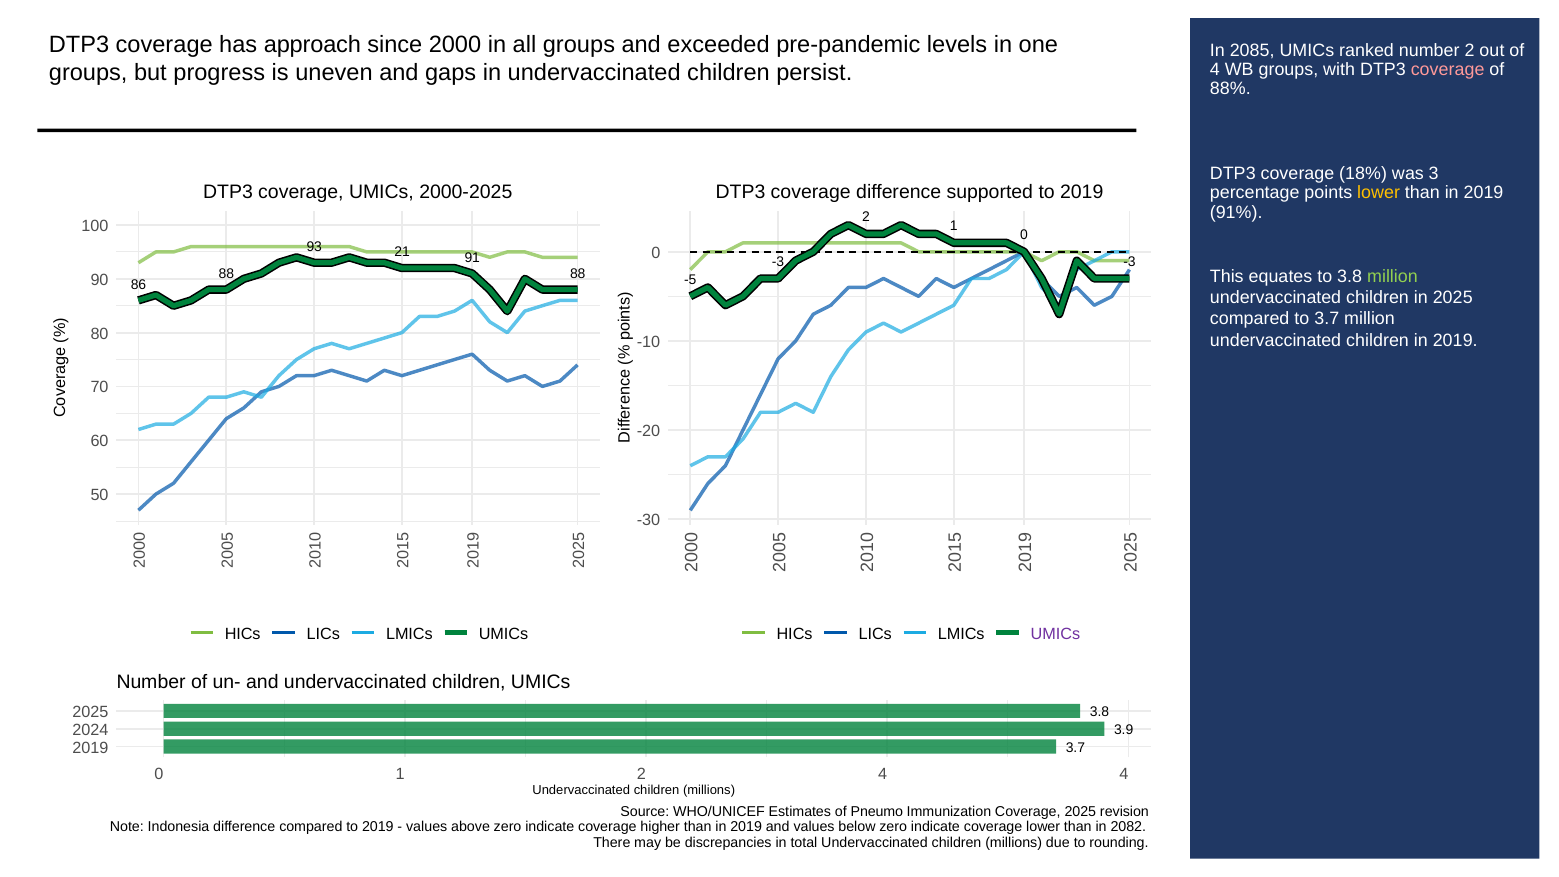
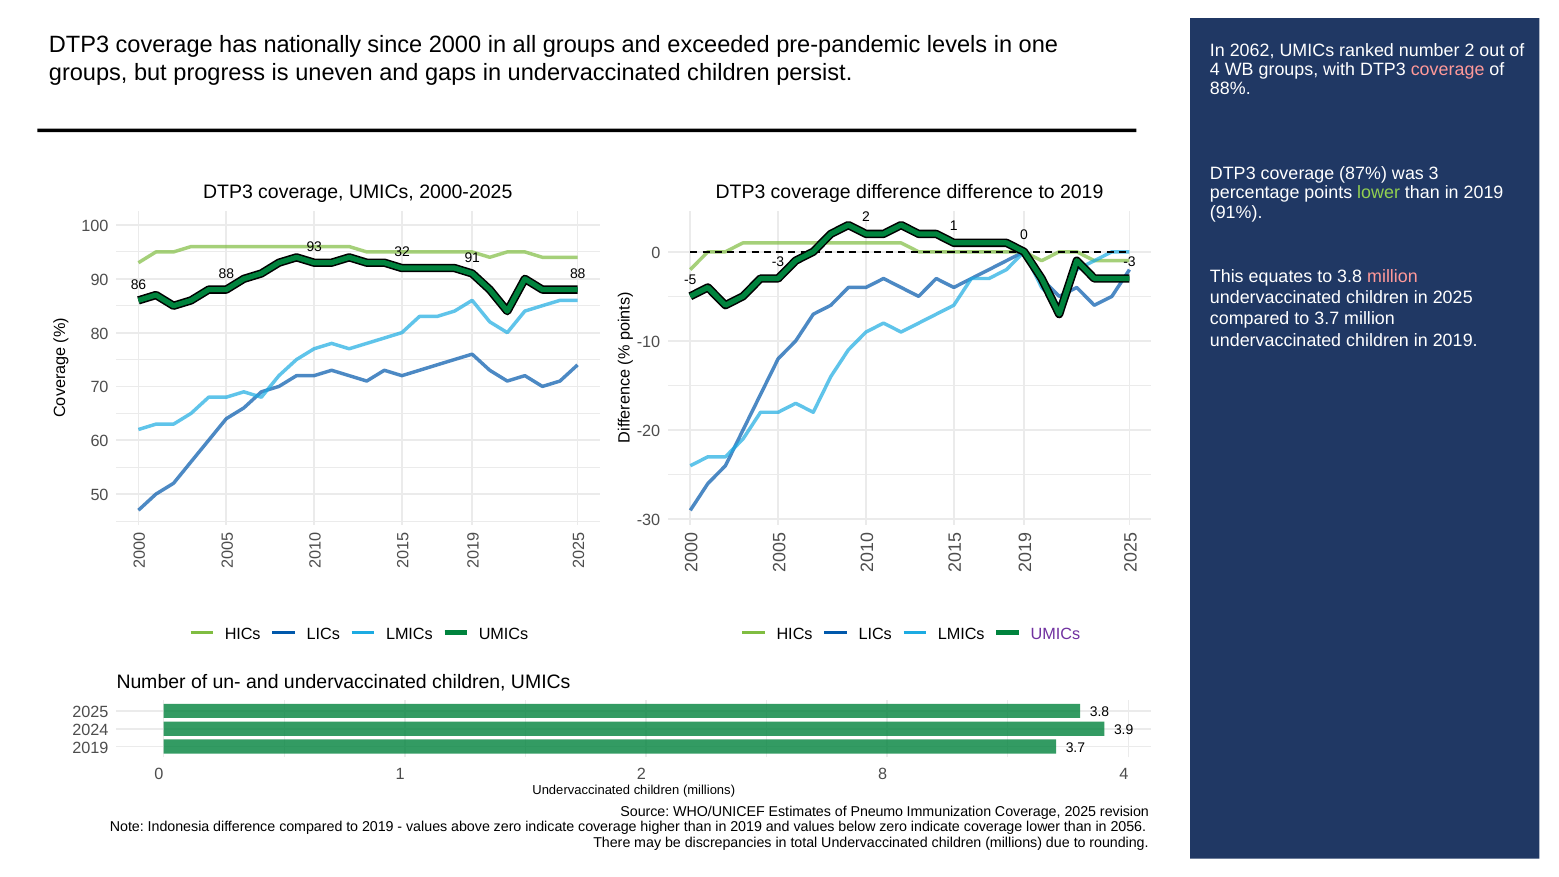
approach: approach -> nationally (312, 45)
2085: 2085 -> 2062 (1252, 50)
18%: 18% -> 87% (1363, 174)
difference supported: supported -> difference (990, 192)
lower colour: yellow -> light green (1379, 193)
21: 21 -> 32 (402, 252)
million colour: light green -> pink (1392, 276)
2 4: 4 -> 8 (883, 774)
2082: 2082 -> 2056 (1128, 827)
